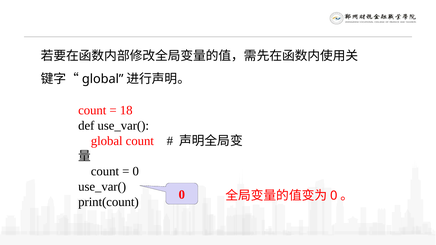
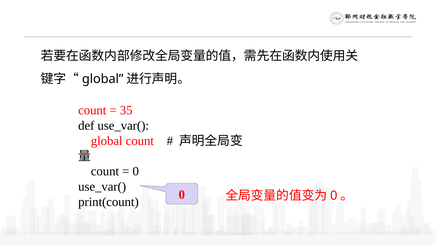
18: 18 -> 35 (126, 111)
